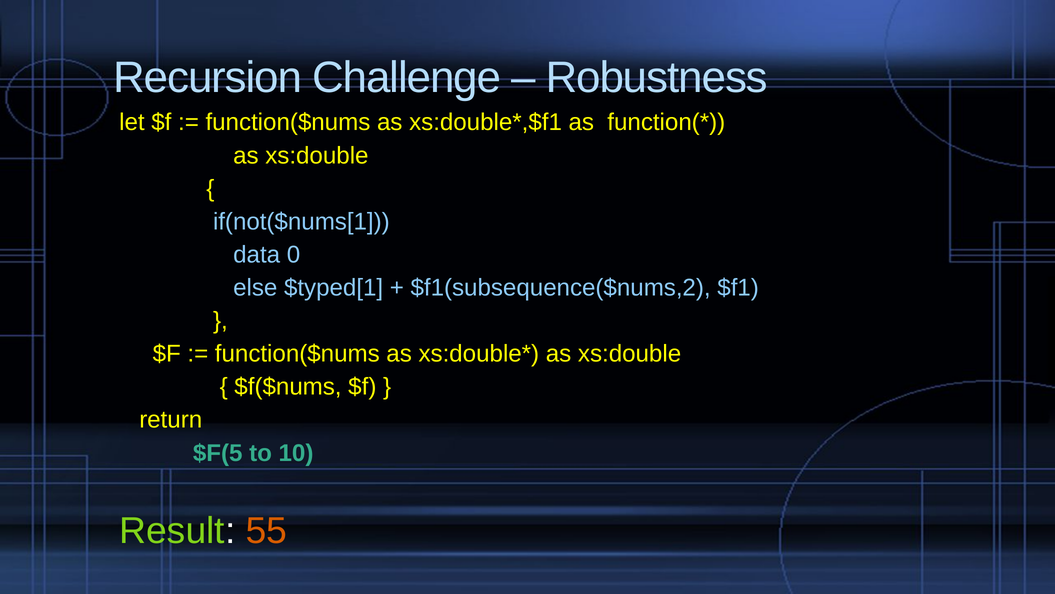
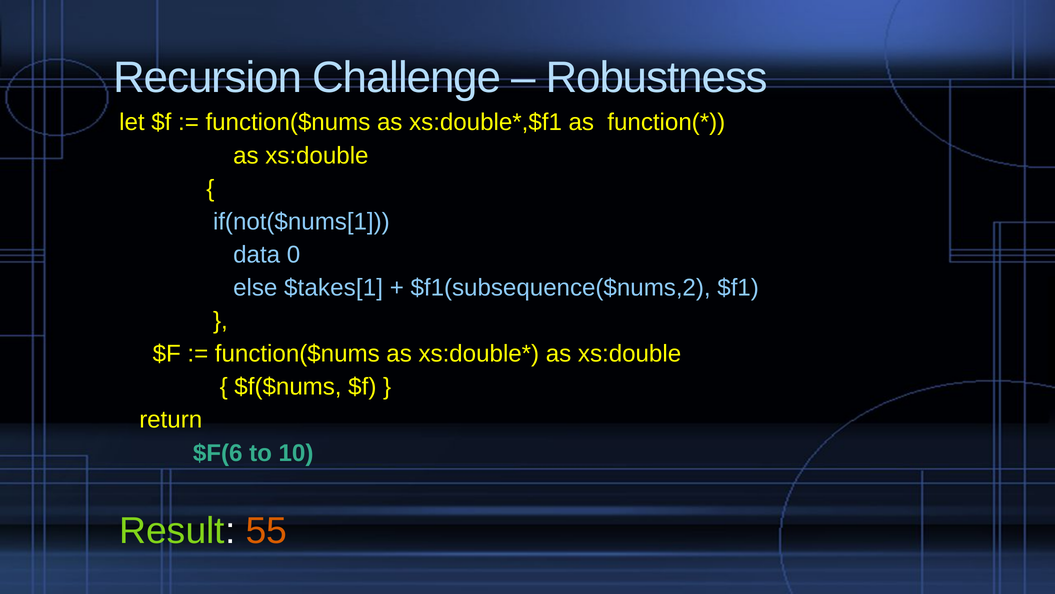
$typed[1: $typed[1 -> $takes[1 (334, 287)
$F(5: $F(5 -> $F(6 (218, 453)
